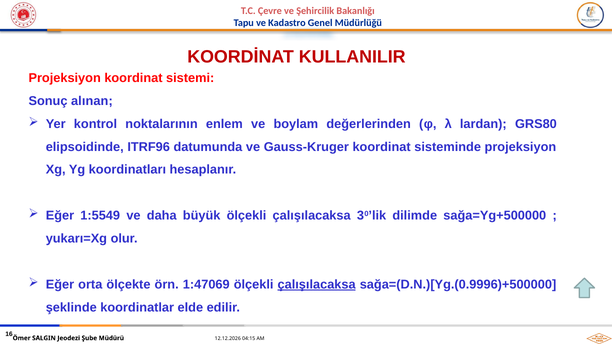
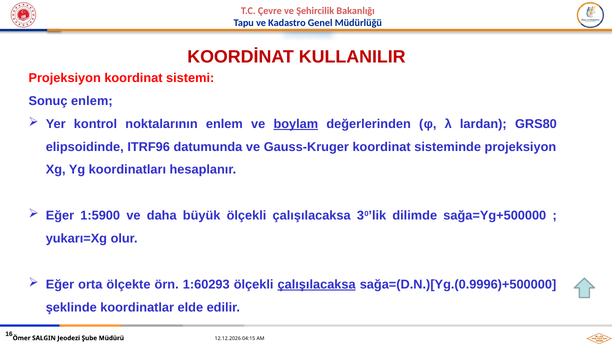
Sonuç alınan: alınan -> enlem (92, 101)
boylam underline: none -> present (296, 124)
1:5549: 1:5549 -> 1:5900 (100, 216)
1:47069: 1:47069 -> 1:60293 (206, 285)
